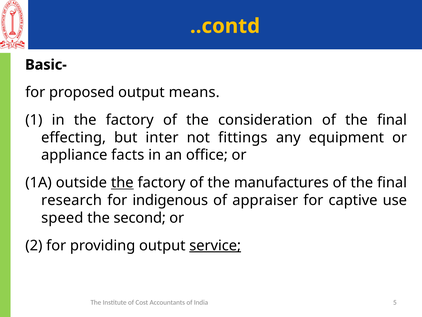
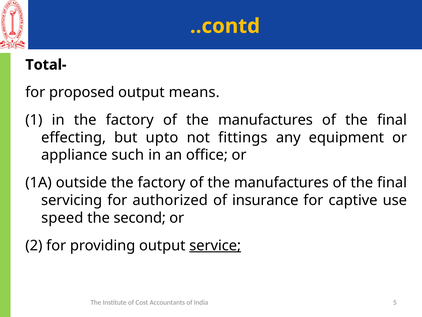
Basic-: Basic- -> Total- (46, 65)
consideration: consideration -> manufactures (265, 120)
inter: inter -> upto (162, 137)
facts: facts -> such (128, 155)
the underline: present -> none (122, 182)
research: research -> servicing (72, 200)
indigenous: indigenous -> authorized (170, 200)
appraiser: appraiser -> insurance (265, 200)
